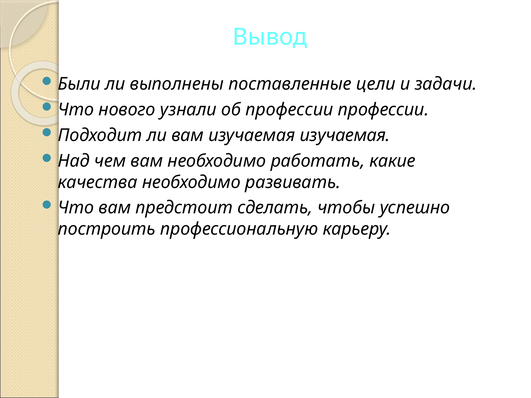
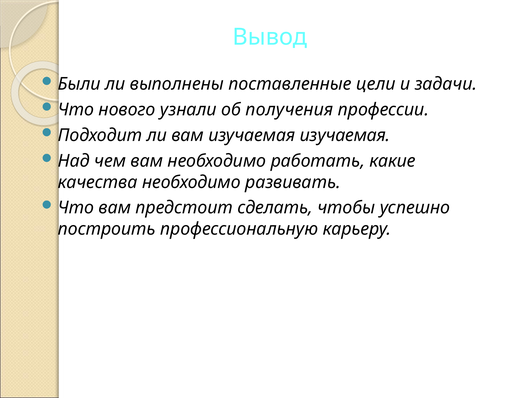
об профессии: профессии -> получения (289, 110)
